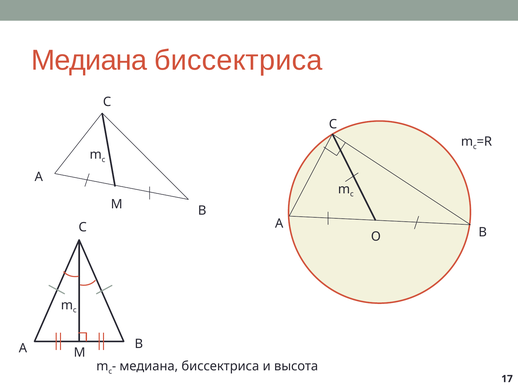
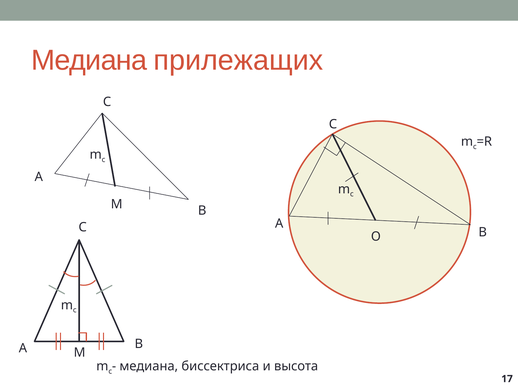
биссектриса: биссектриса -> прилежащих (238, 60)
